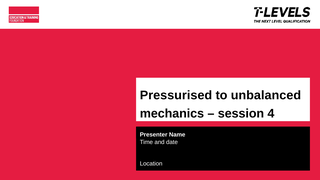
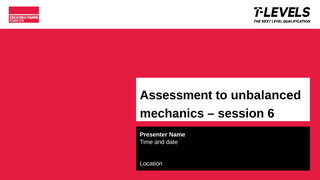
Pressurised: Pressurised -> Assessment (176, 95)
4: 4 -> 6 (271, 113)
